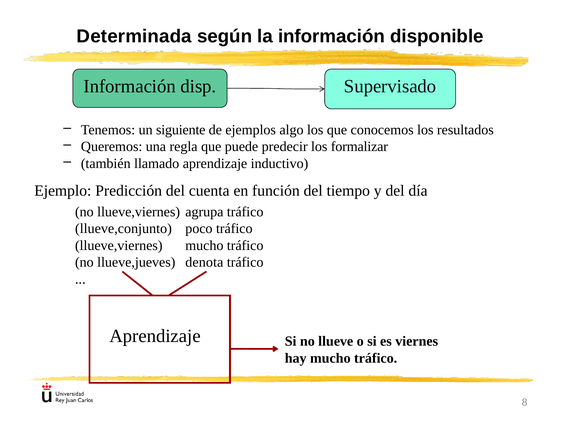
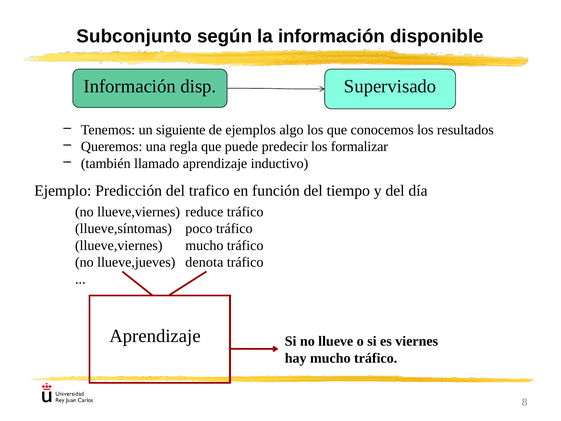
Determinada: Determinada -> Subconjunto (134, 36)
cuenta: cuenta -> trafico (209, 191)
agrupa: agrupa -> reduce (204, 212)
llueve,conjunto: llueve,conjunto -> llueve,síntomas (123, 229)
